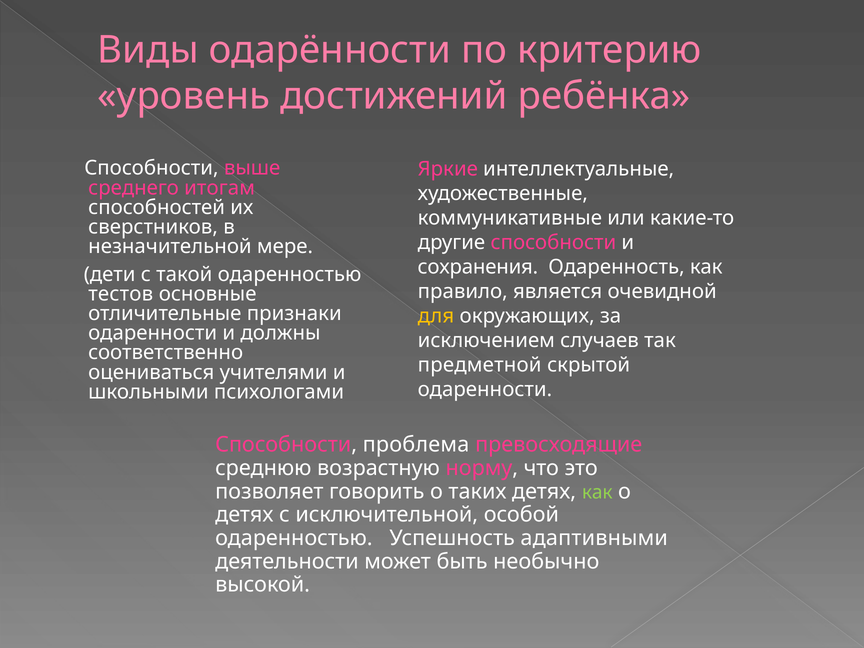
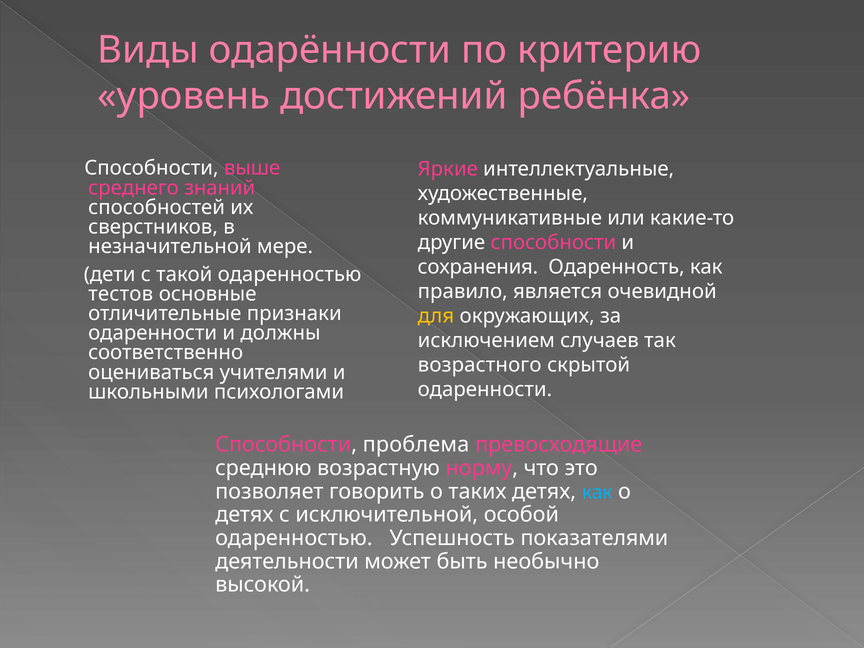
итогам: итогам -> знаний (220, 188)
предметной: предметной -> возрастного (480, 365)
как colour: light green -> light blue (597, 492)
адаптивными: адаптивными -> показателями (594, 538)
